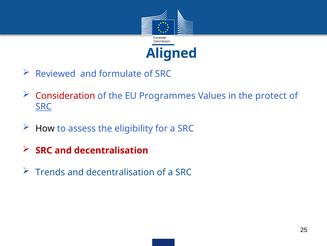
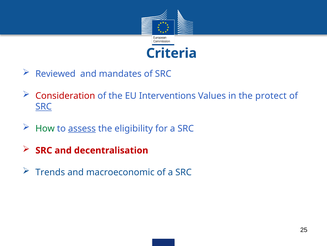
Aligned: Aligned -> Criteria (171, 53)
formulate: formulate -> mandates (120, 74)
Programmes: Programmes -> Interventions (167, 95)
How colour: black -> green (45, 128)
assess underline: none -> present (82, 128)
decentralisation: decentralisation -> macroeconomic (120, 172)
